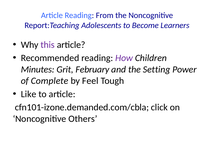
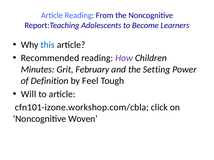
this colour: purple -> blue (48, 45)
Complete: Complete -> Definition (50, 81)
Like: Like -> Will (29, 94)
cfn101-izone.demanded.com/cbla: cfn101-izone.demanded.com/cbla -> cfn101-izone.workshop.com/cbla (82, 108)
Others: Others -> Woven (83, 119)
